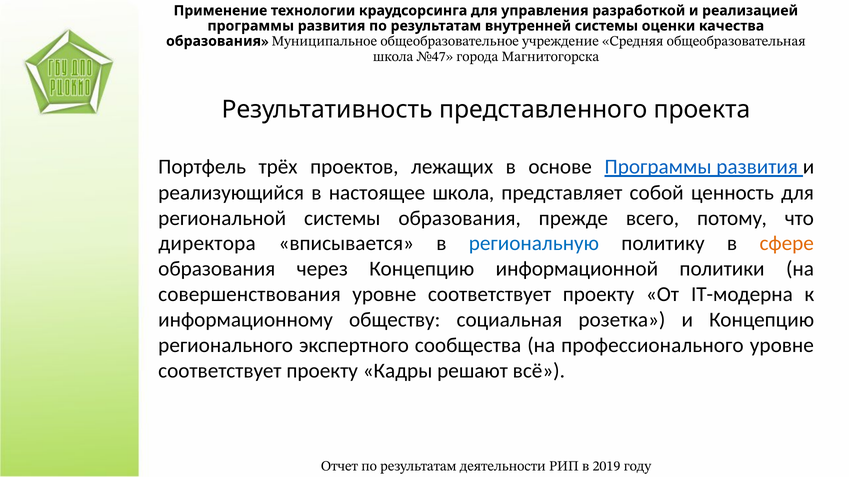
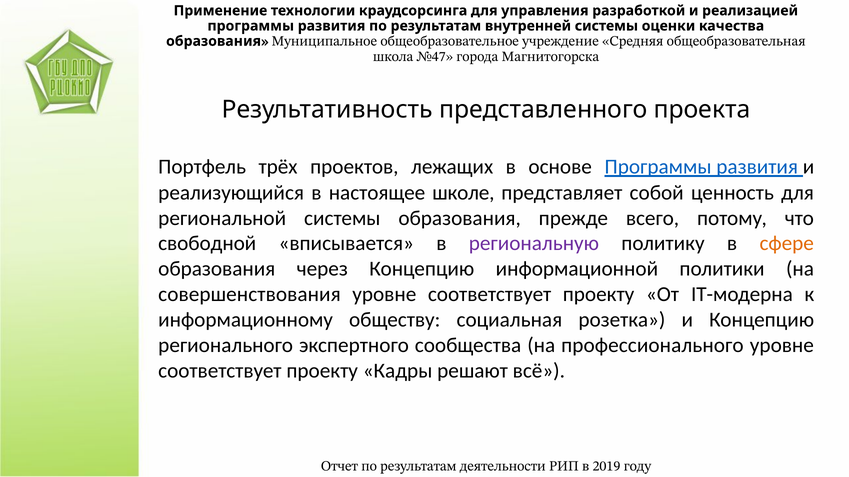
настоящее школа: школа -> школе (463, 193)
директора: директора -> свободной (207, 244)
региональную colour: blue -> purple (534, 244)
